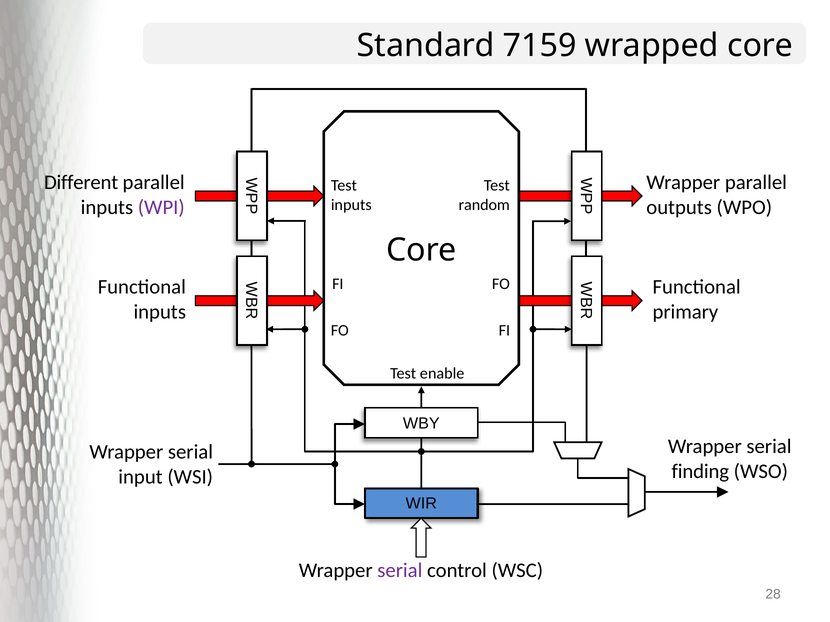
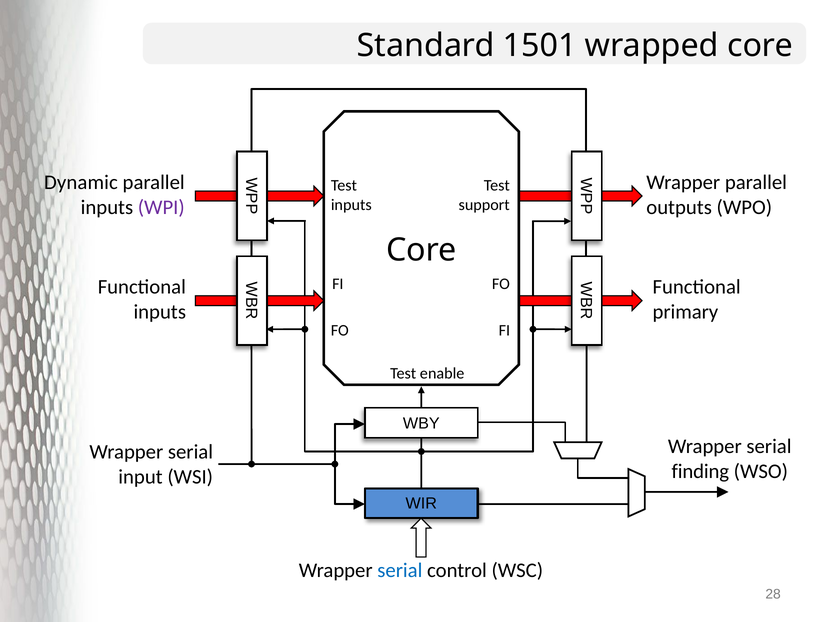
7159: 7159 -> 1501 (540, 46)
Different: Different -> Dynamic (81, 183)
random: random -> support (484, 205)
serial colour: purple -> blue (400, 571)
